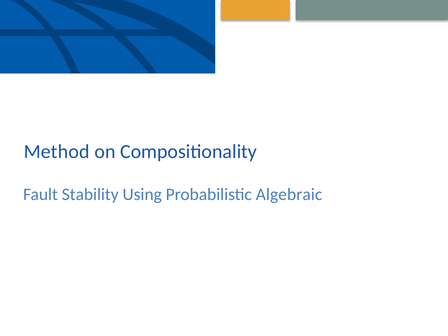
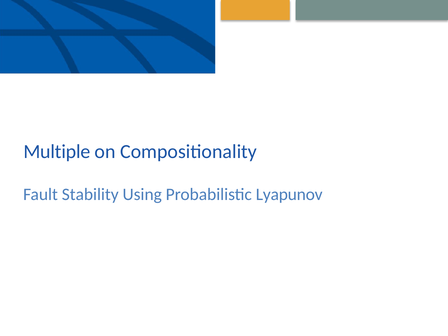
Method: Method -> Multiple (57, 152)
Algebraic: Algebraic -> Lyapunov (289, 194)
